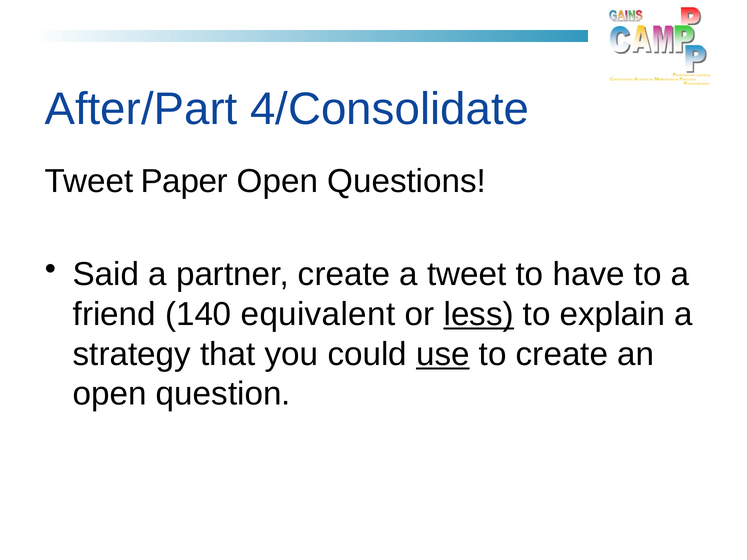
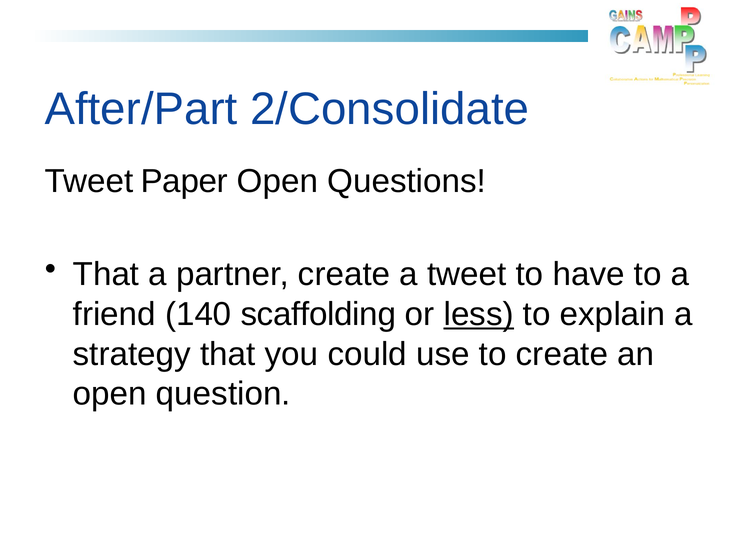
4/Consolidate: 4/Consolidate -> 2/Consolidate (390, 109)
Said: Said -> That (106, 275)
equivalent: equivalent -> scaffolding (318, 314)
use underline: present -> none (443, 354)
